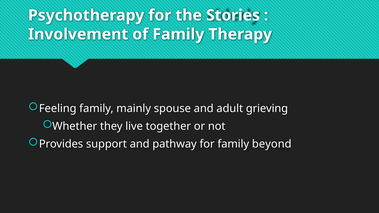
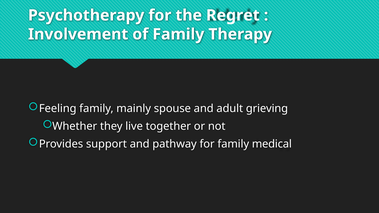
Stories: Stories -> Regret (233, 15)
beyond: beyond -> medical (272, 144)
